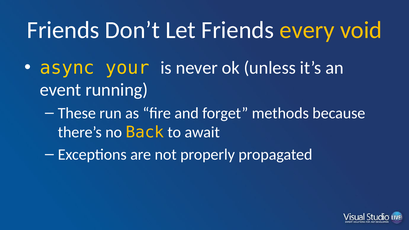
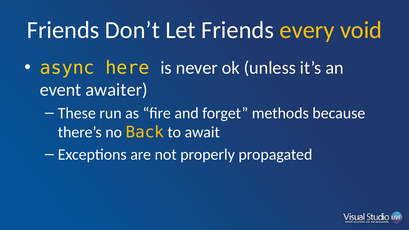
your: your -> here (127, 68)
running: running -> awaiter (117, 90)
